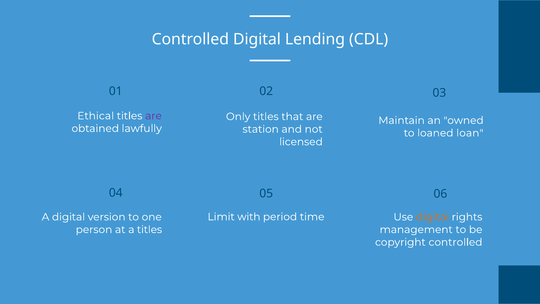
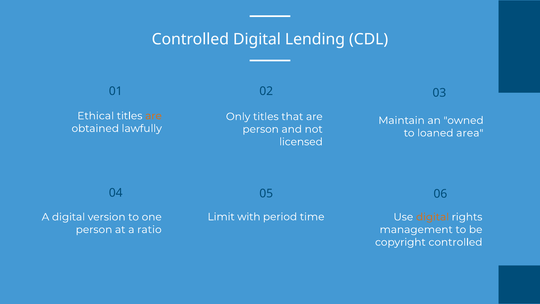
are colour: purple -> orange (153, 116)
station: station -> person (261, 129)
loan: loan -> area (470, 133)
a titles: titles -> ratio (149, 229)
